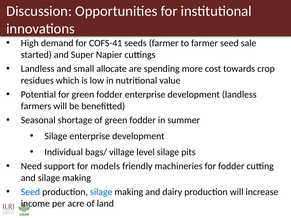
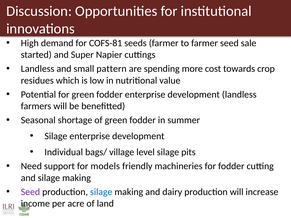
COFS-41: COFS-41 -> COFS-81 (106, 43)
allocate: allocate -> pattern (112, 69)
Seed colour: blue -> purple (30, 192)
